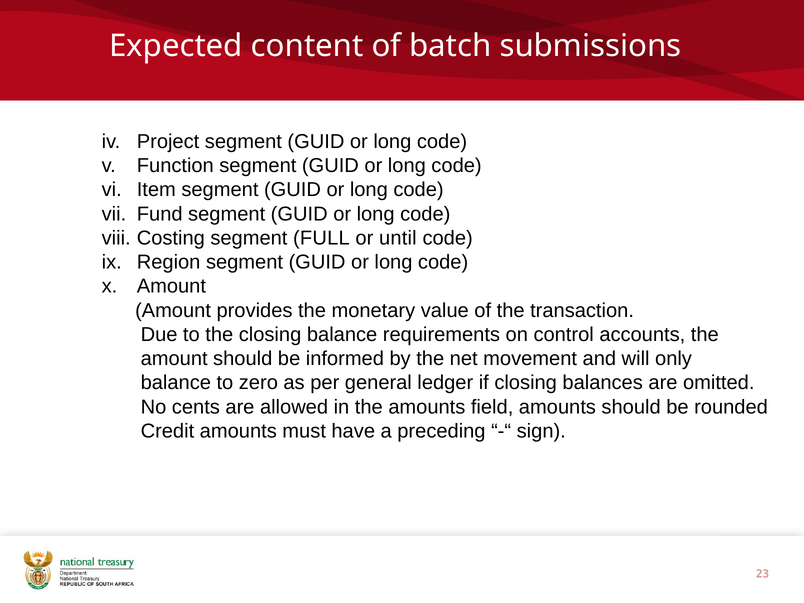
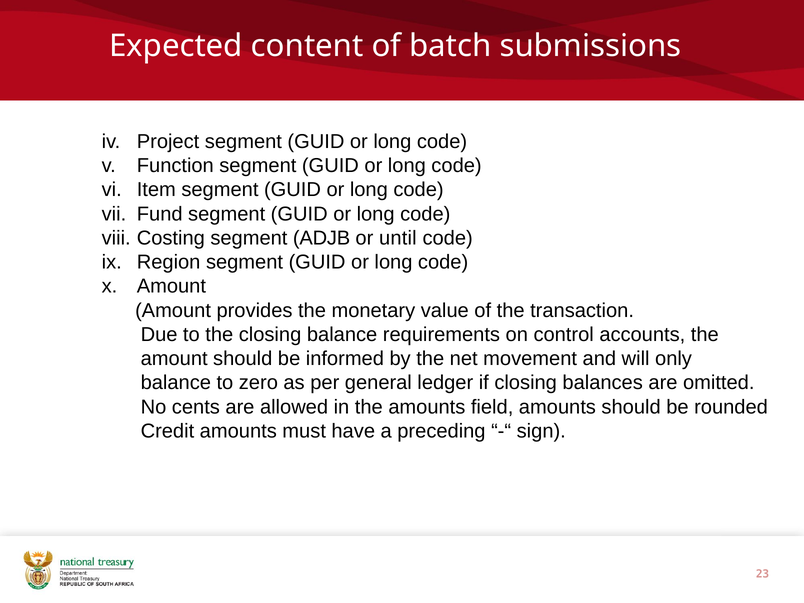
FULL: FULL -> ADJB (322, 238)
